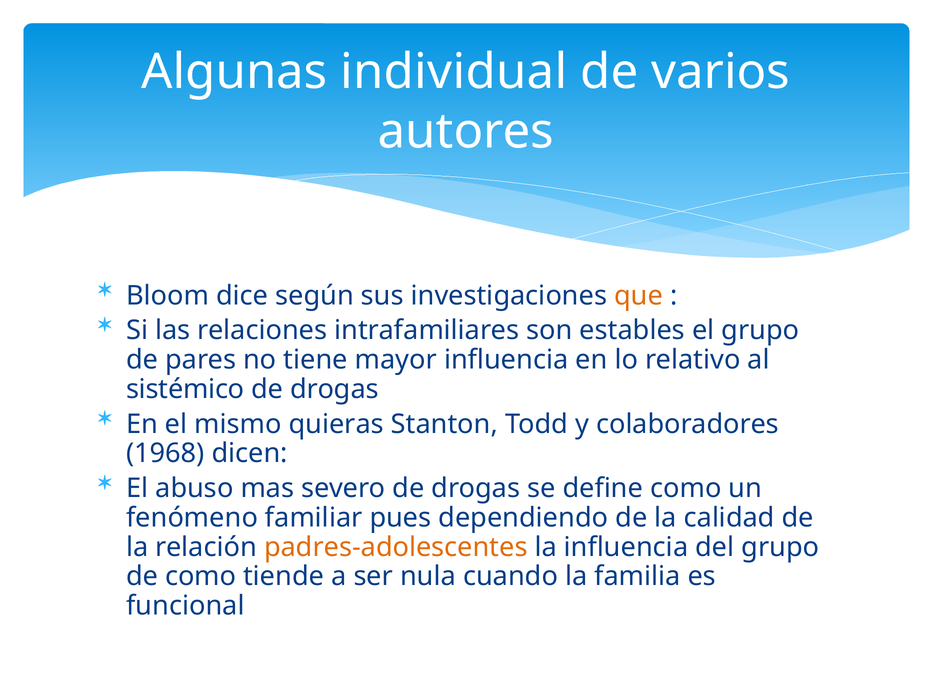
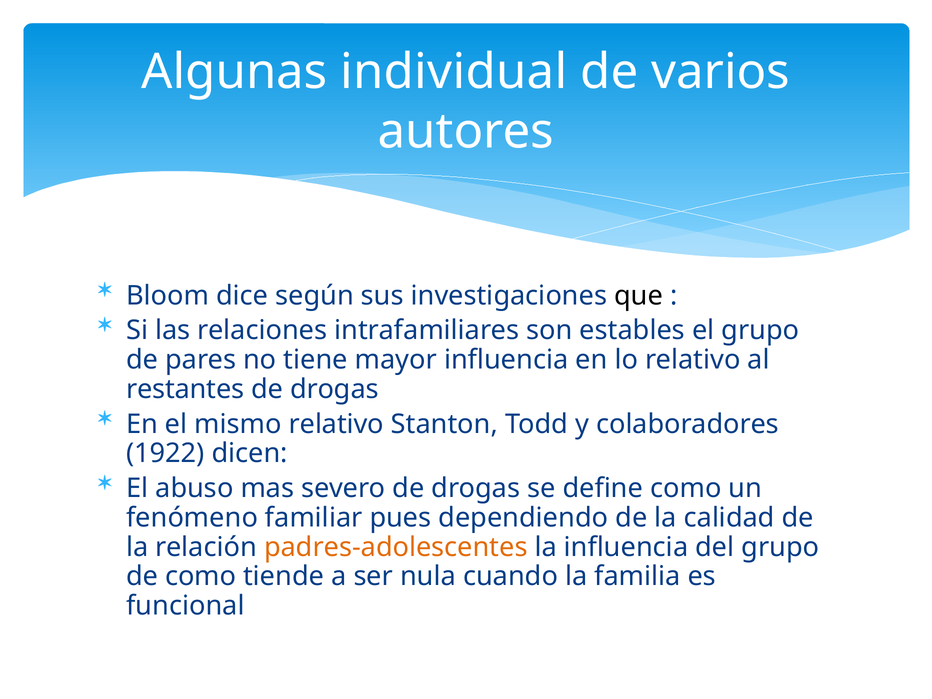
que colour: orange -> black (639, 296)
sistémico: sistémico -> restantes (185, 389)
mismo quieras: quieras -> relativo (336, 424)
1968: 1968 -> 1922 (165, 454)
